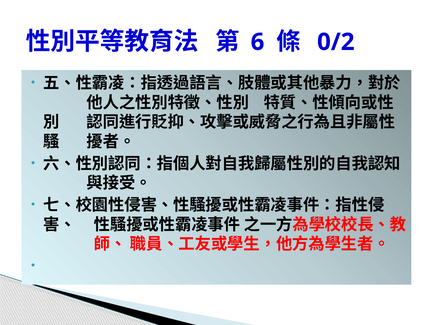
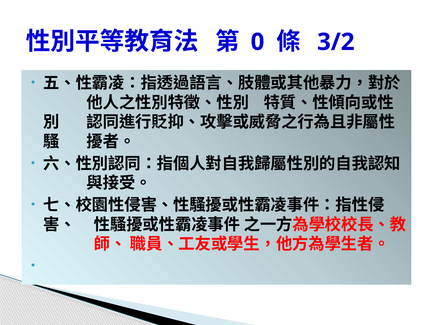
6: 6 -> 0 (258, 42)
0/2: 0/2 -> 3/2 (336, 42)
